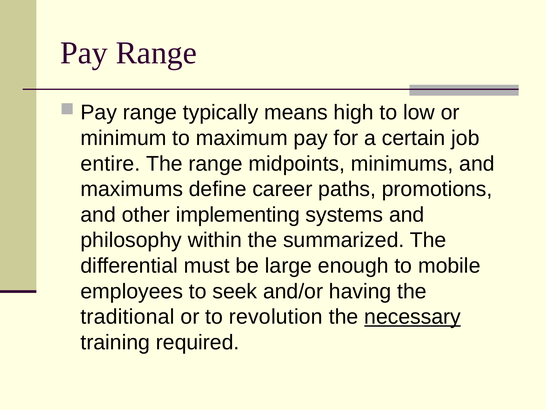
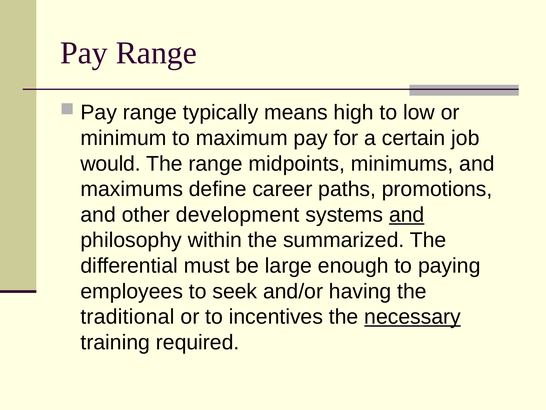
entire: entire -> would (111, 163)
implementing: implementing -> development (238, 214)
and underline: none -> present (407, 214)
mobile: mobile -> paying (449, 265)
revolution: revolution -> incentives (276, 316)
